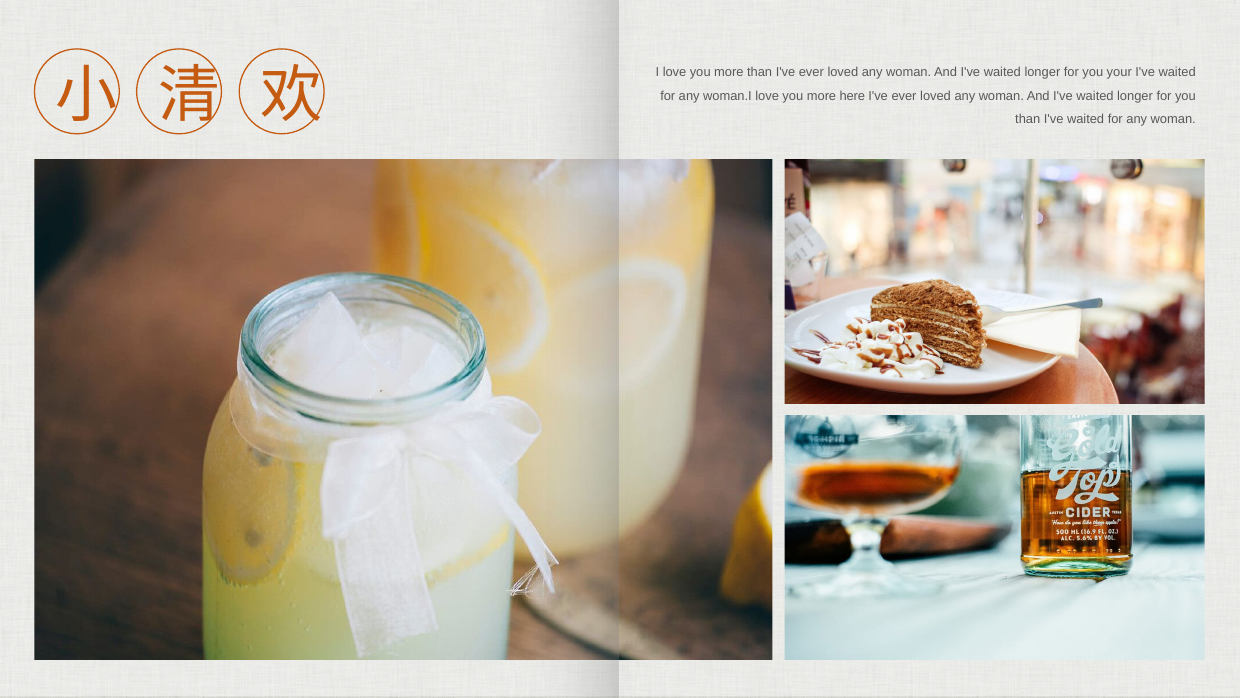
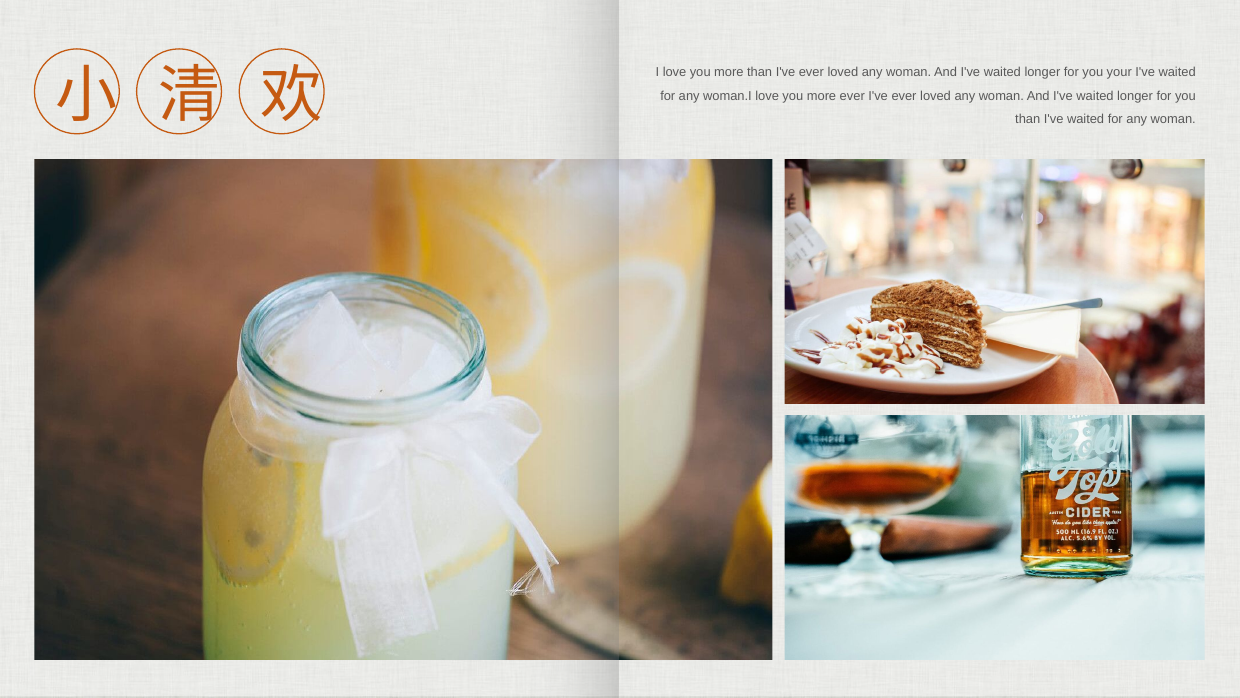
more here: here -> ever (852, 96)
